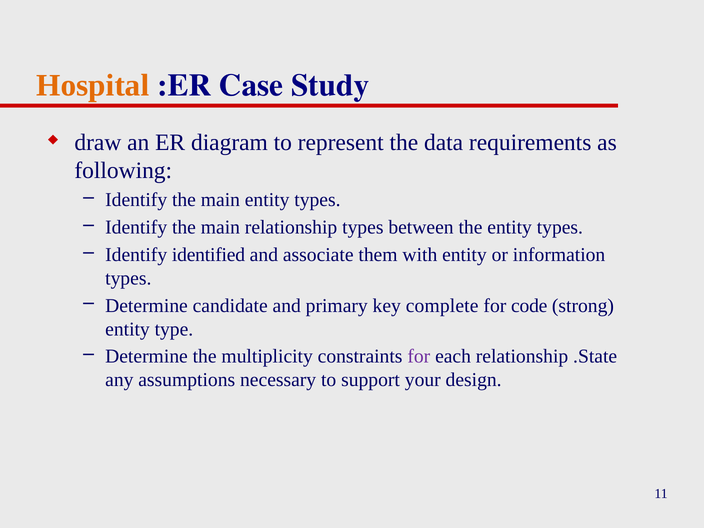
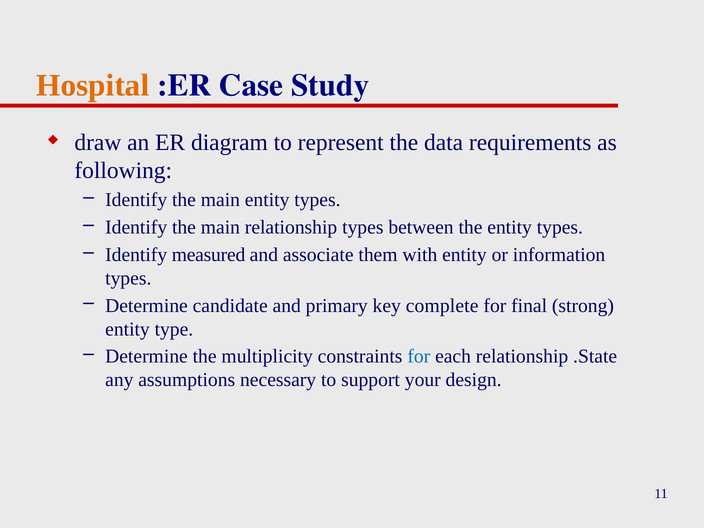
identified: identified -> measured (209, 255)
code: code -> final (529, 306)
for colour: purple -> blue (419, 356)
